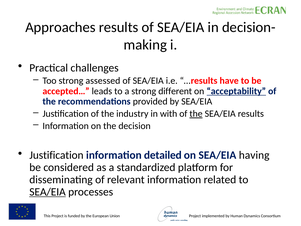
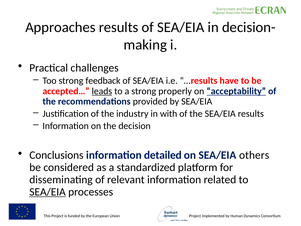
assessed: assessed -> feedback (103, 81)
leads underline: none -> present (102, 91)
different: different -> properly (175, 91)
the underline: present -> none (196, 114)
Justification: Justification -> Conclusions (56, 155)
having: having -> others (254, 155)
